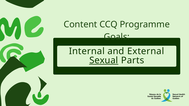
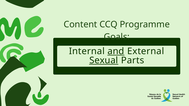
and underline: none -> present (116, 51)
